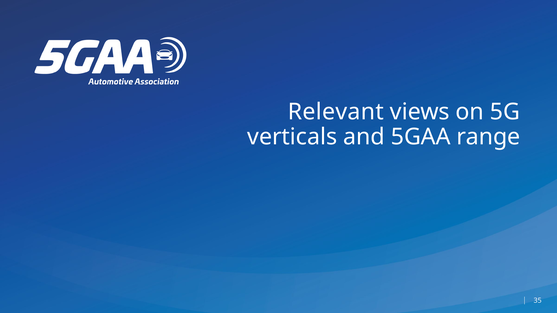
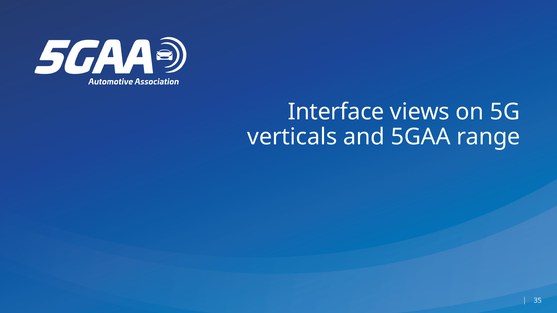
Relevant: Relevant -> Interface (336, 112)
